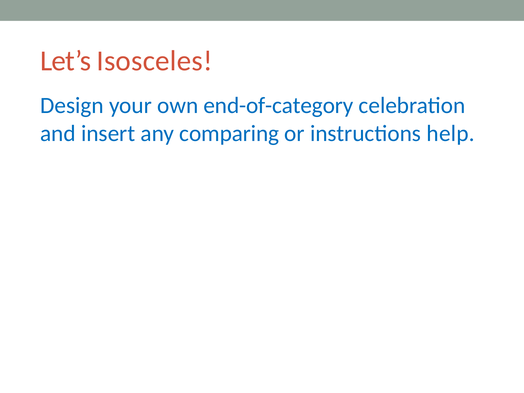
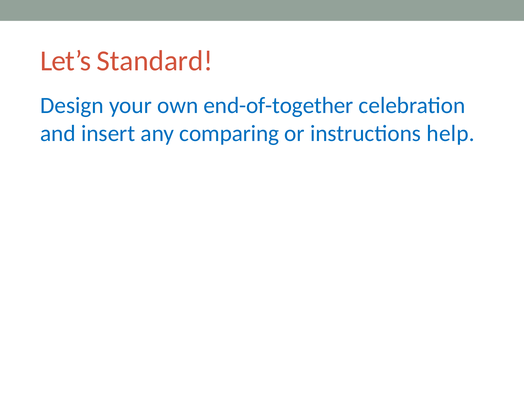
Isosceles: Isosceles -> Standard (155, 61)
end-of-category: end-of-category -> end-of-together (278, 106)
